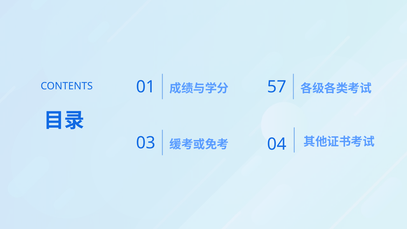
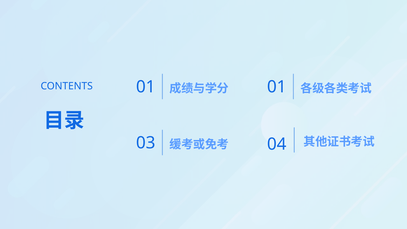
57: 57 -> 01 (277, 87)
